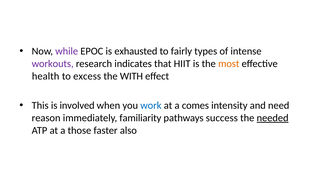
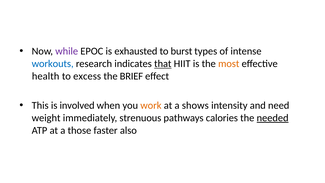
fairly: fairly -> burst (181, 51)
workouts colour: purple -> blue (53, 64)
that underline: none -> present (163, 64)
WITH: WITH -> BRIEF (131, 76)
work colour: blue -> orange (151, 105)
comes: comes -> shows (195, 105)
reason: reason -> weight (46, 118)
familiarity: familiarity -> strenuous (140, 118)
success: success -> calories (222, 118)
